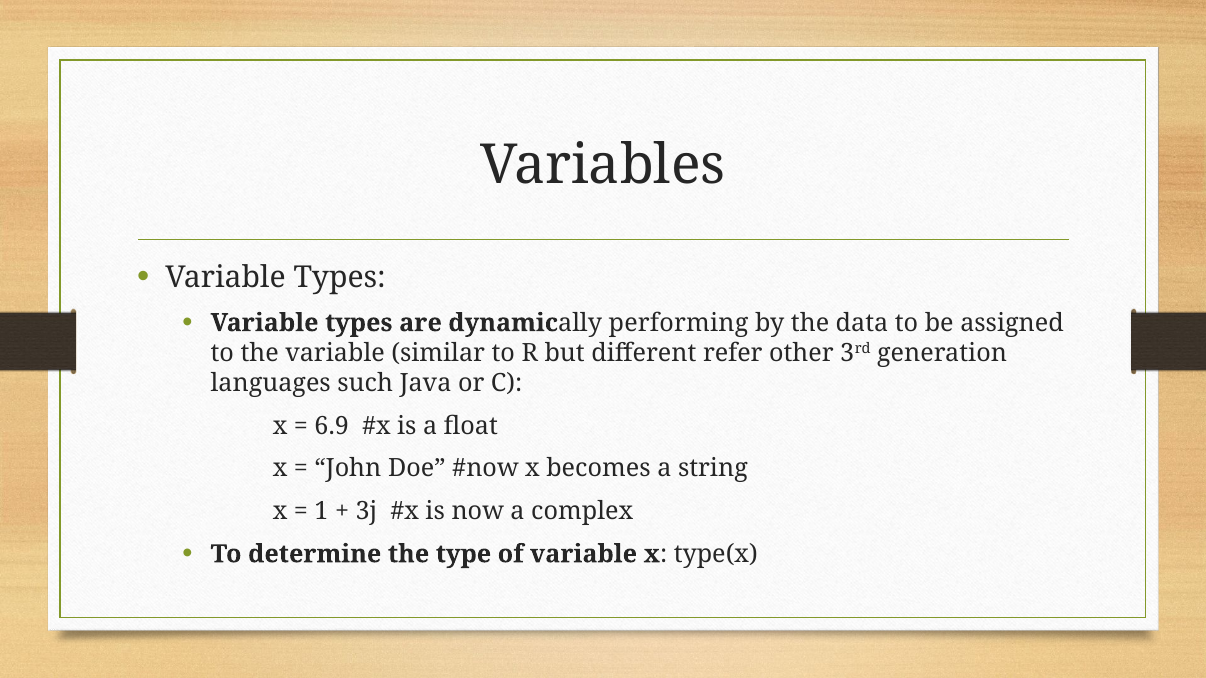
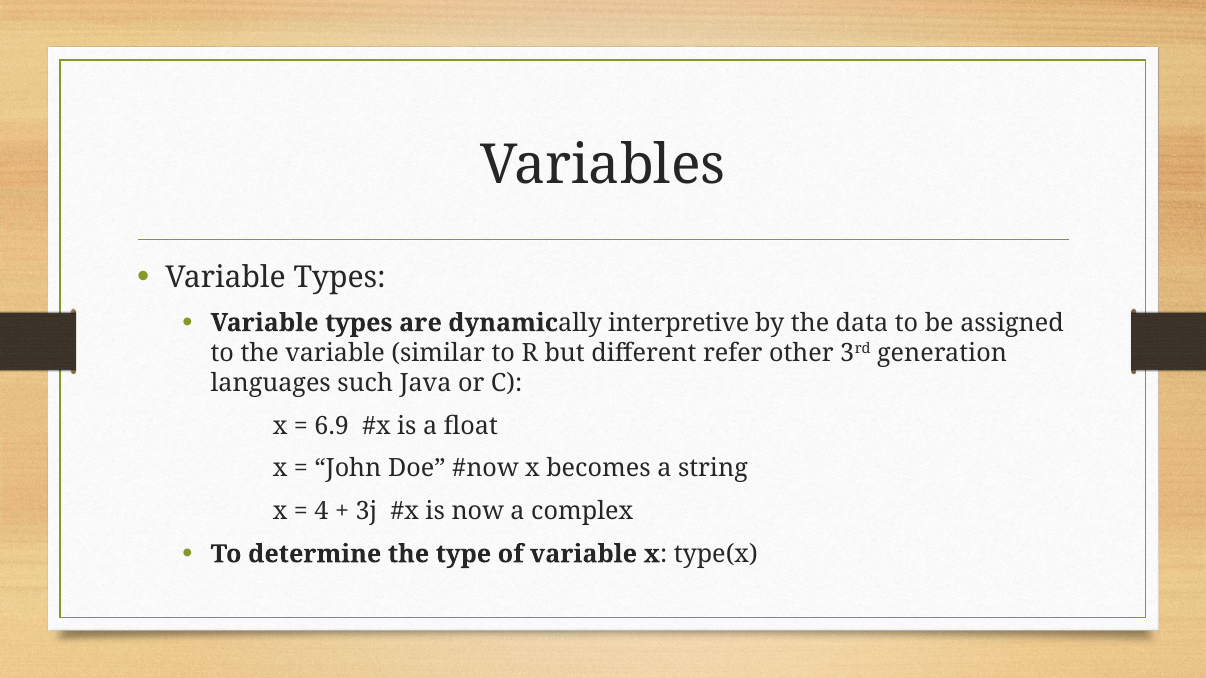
performing: performing -> interpretive (679, 323)
1: 1 -> 4 (321, 512)
